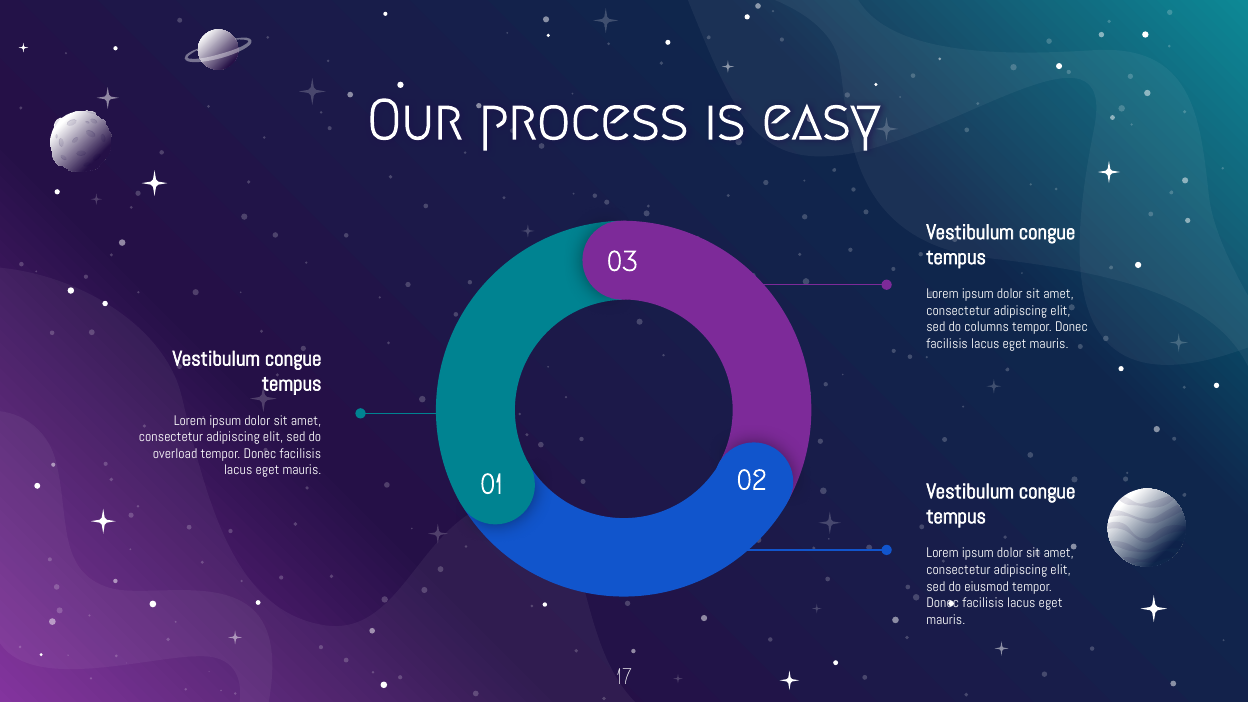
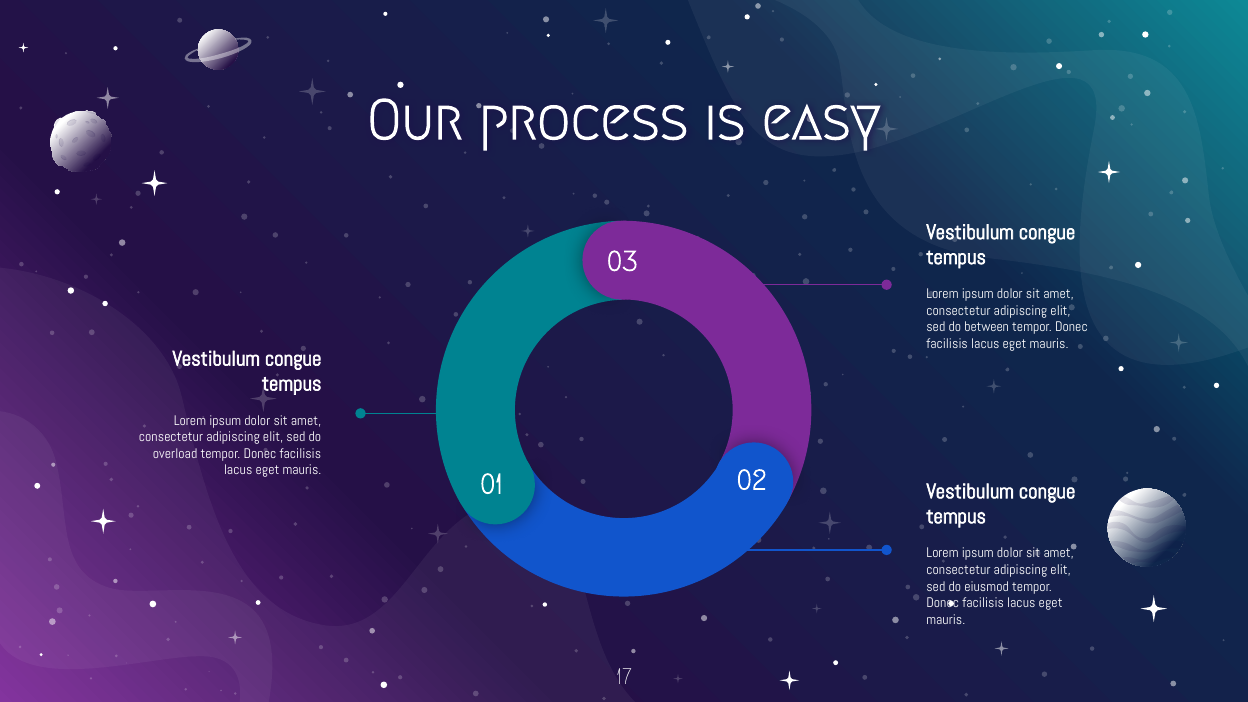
columns: columns -> between (987, 327)
